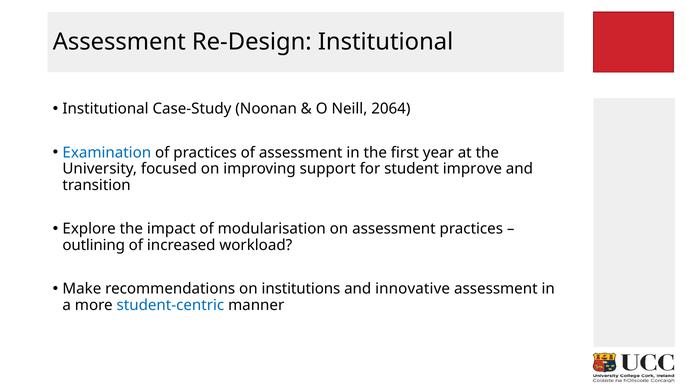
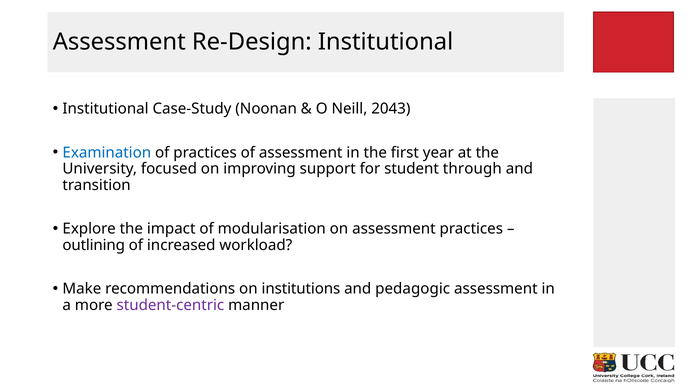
2064: 2064 -> 2043 (391, 109)
improve: improve -> through (472, 169)
innovative: innovative -> pedagogic (413, 288)
student-centric colour: blue -> purple (170, 305)
